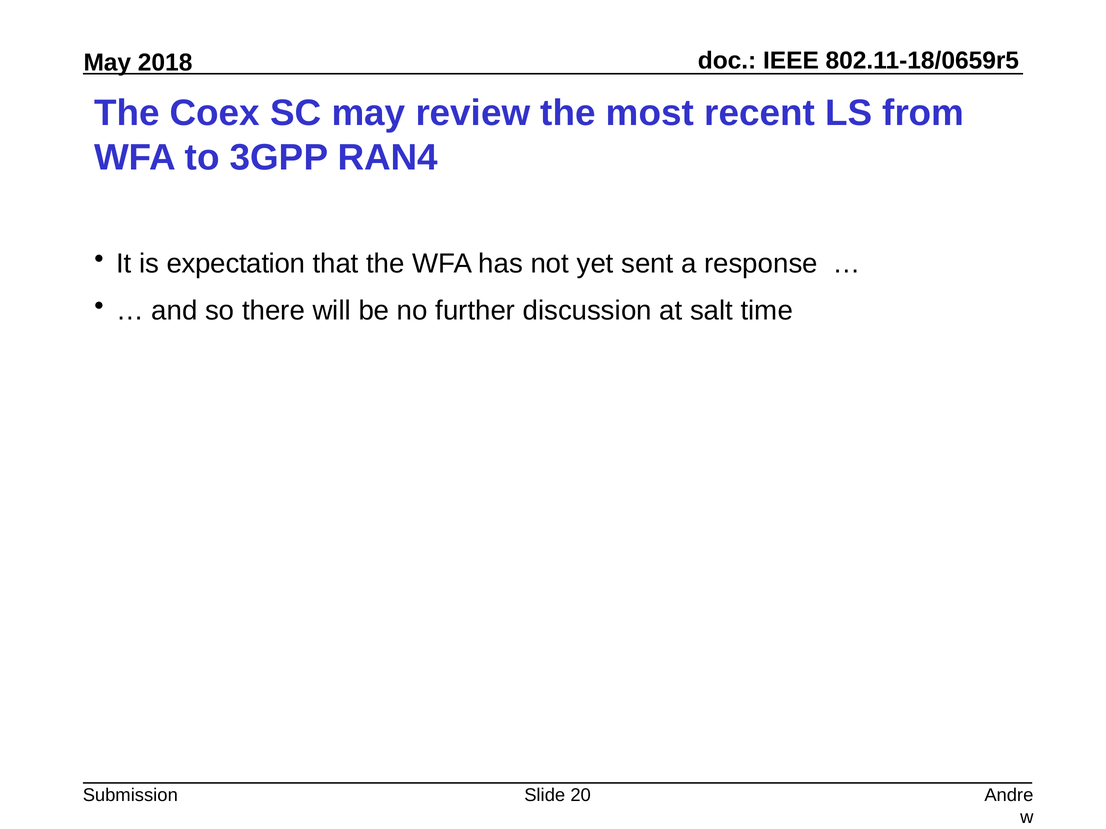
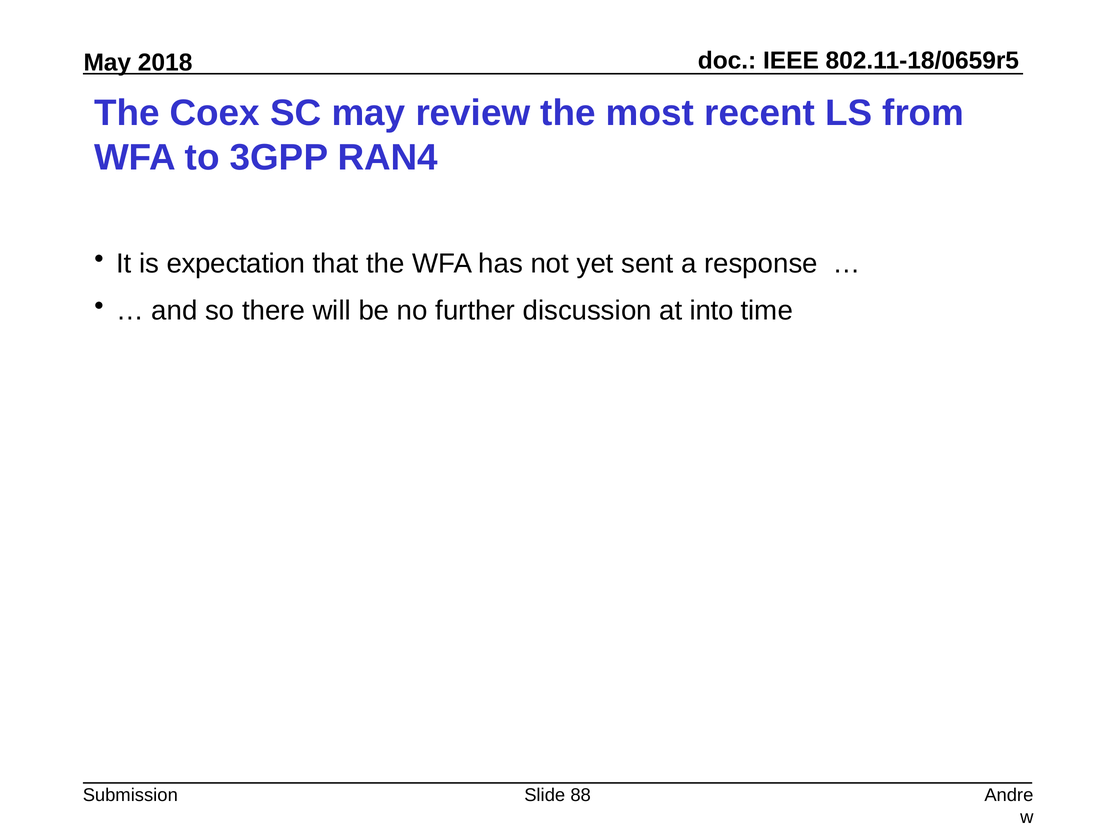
salt: salt -> into (712, 311)
20: 20 -> 88 (581, 796)
